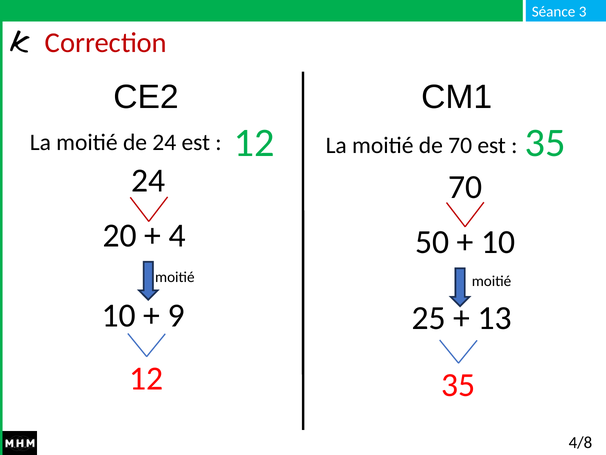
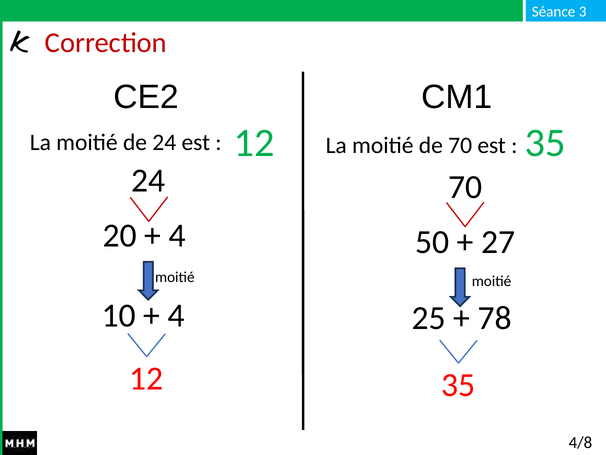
10: 10 -> 27 (498, 242)
9: 9 -> 4 (176, 315)
13: 13 -> 78 (495, 318)
